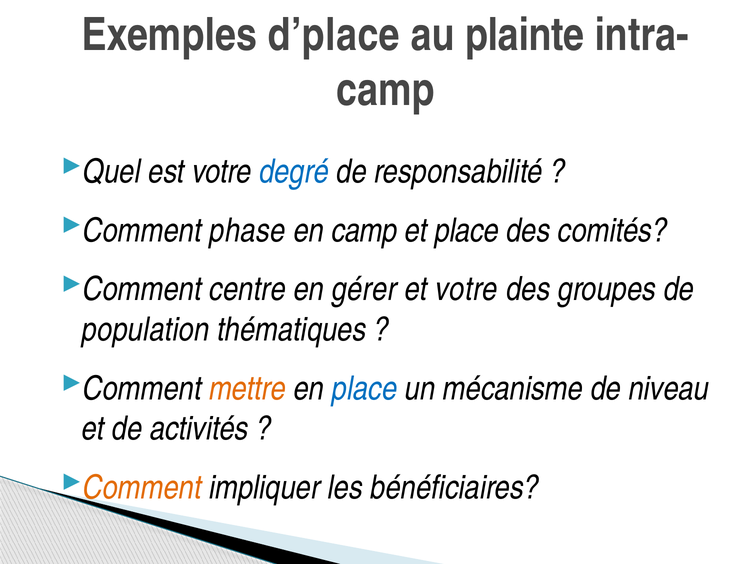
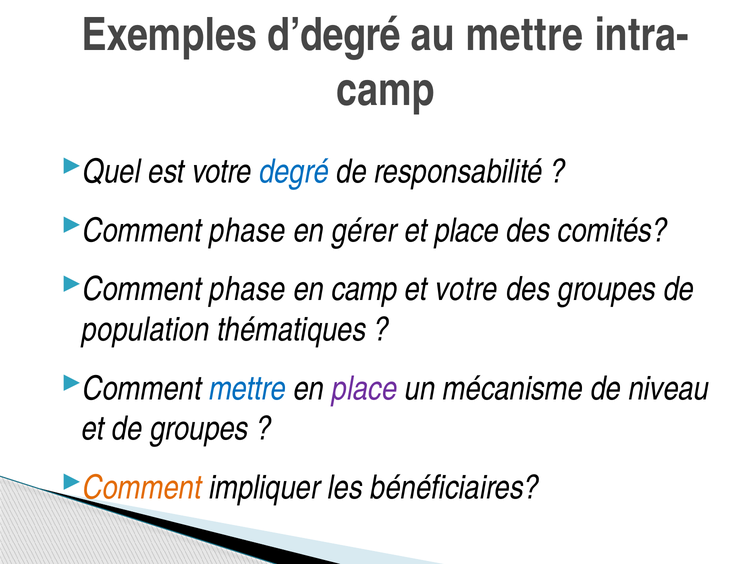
d’place: d’place -> d’degré (334, 35)
au plainte: plainte -> mettre (524, 35)
en camp: camp -> gérer (364, 230)
centre: centre -> phase (247, 289)
en gérer: gérer -> camp (365, 289)
mettre colour: orange -> blue (248, 389)
place colour: blue -> purple (365, 389)
de activités: activités -> groupes (199, 429)
